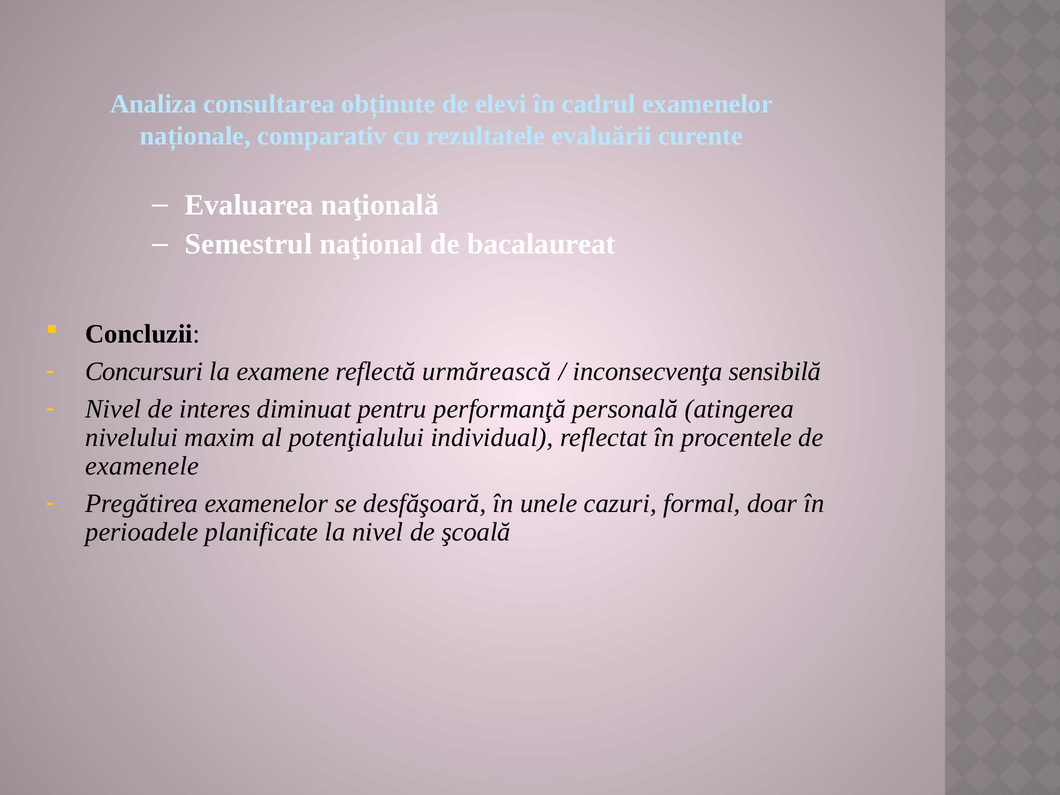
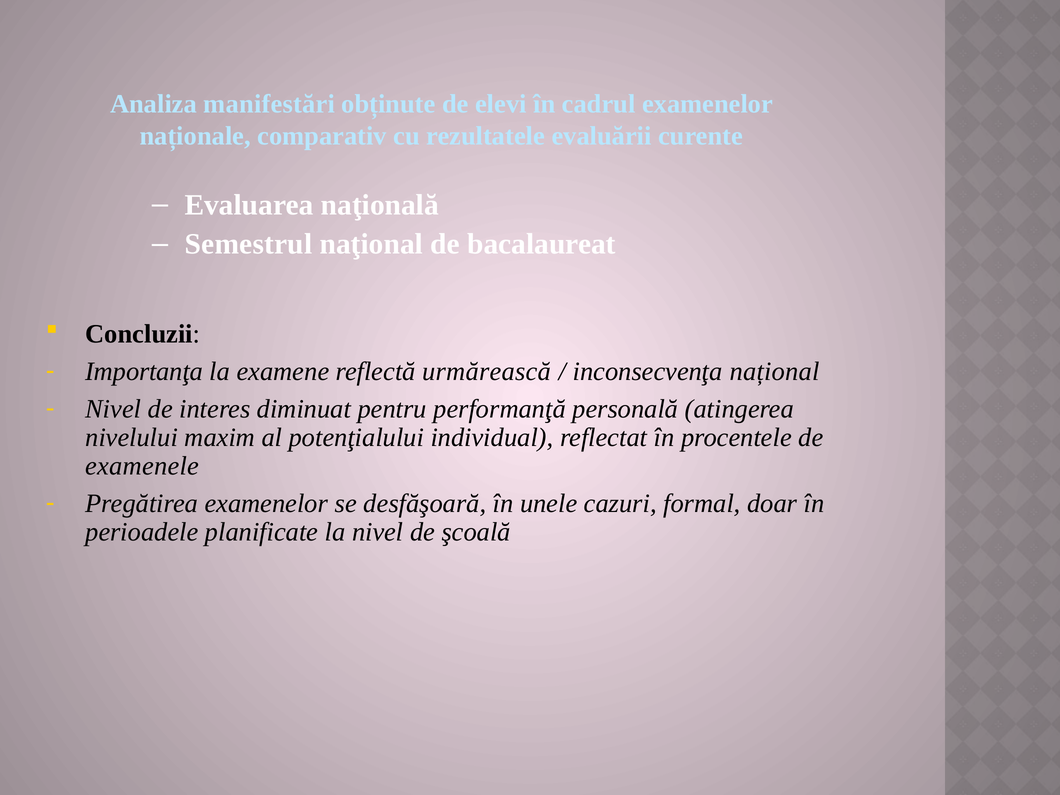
consultarea: consultarea -> manifestări (269, 104)
Concursuri: Concursuri -> Importanţa (144, 371)
sensibilă: sensibilă -> național (775, 371)
